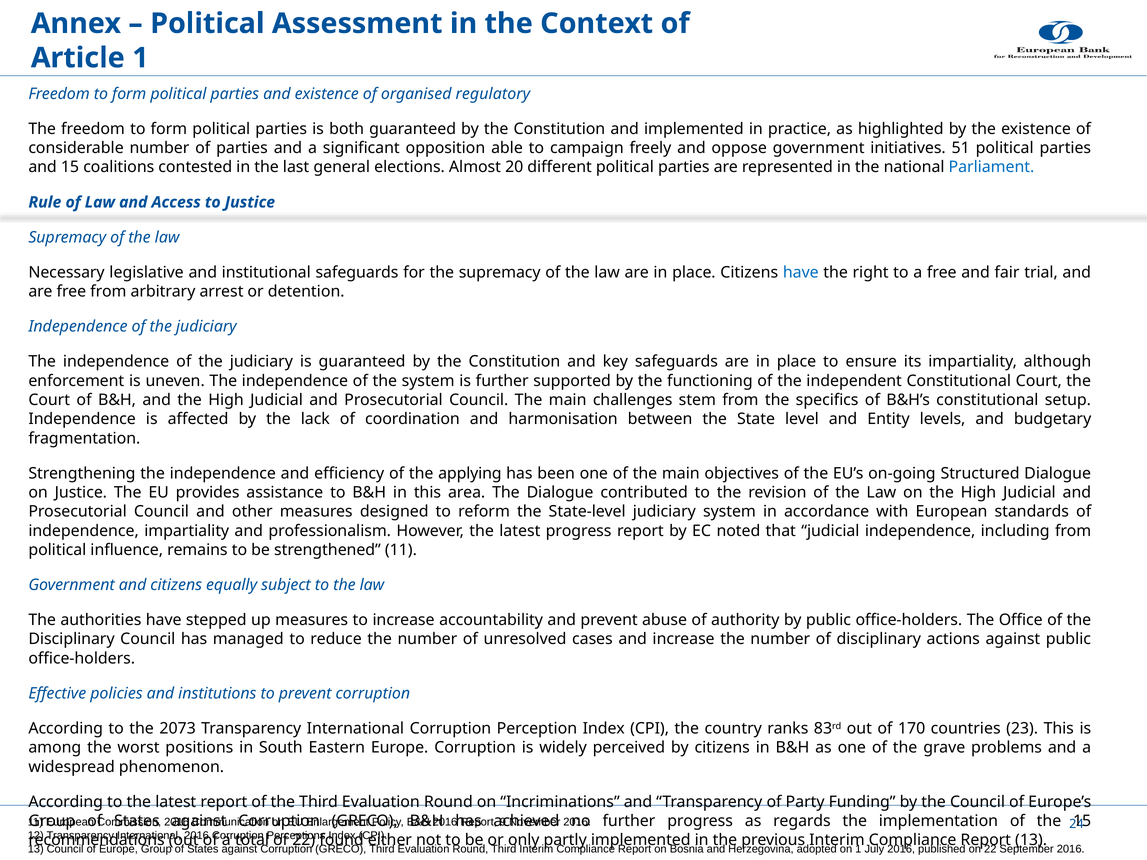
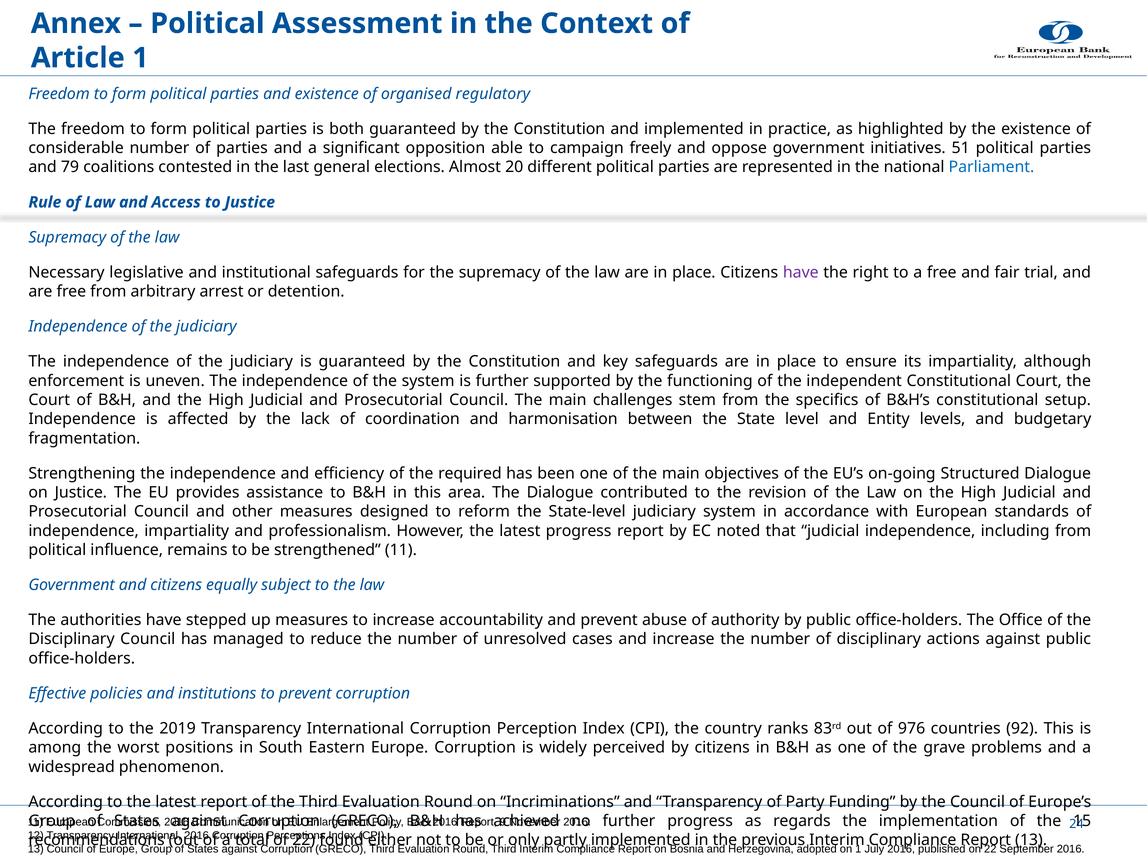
and 15: 15 -> 79 (70, 167)
have colour: blue -> purple (801, 273)
applying: applying -> required (470, 473)
2073: 2073 -> 2019 (178, 729)
170: 170 -> 976 (912, 729)
23: 23 -> 92 (1022, 729)
